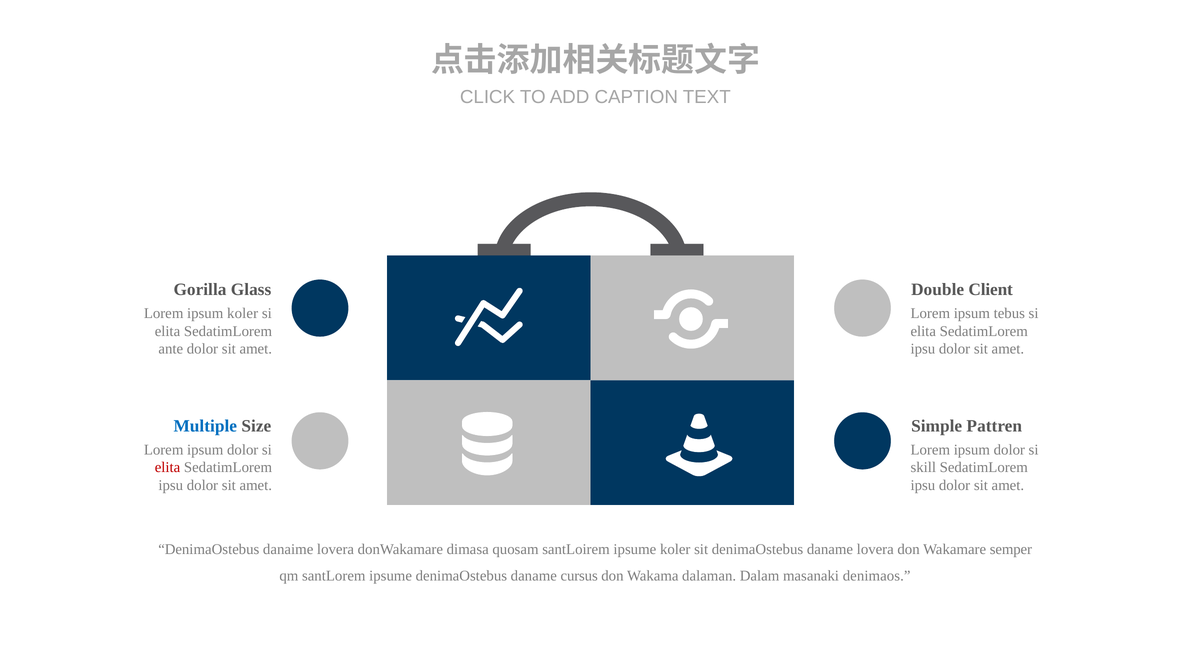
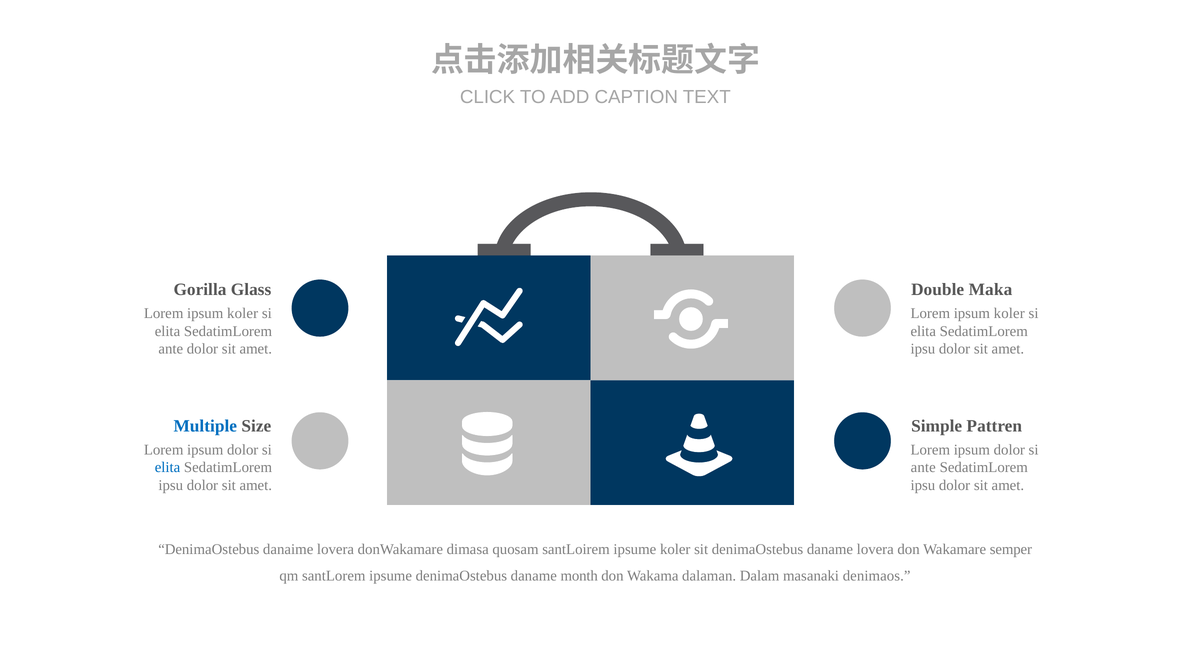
Client: Client -> Maka (991, 290)
tebus: tebus -> koler (1009, 313)
elita colour: red -> blue (168, 467)
skill: skill -> ante (923, 467)
cursus: cursus -> month (579, 576)
